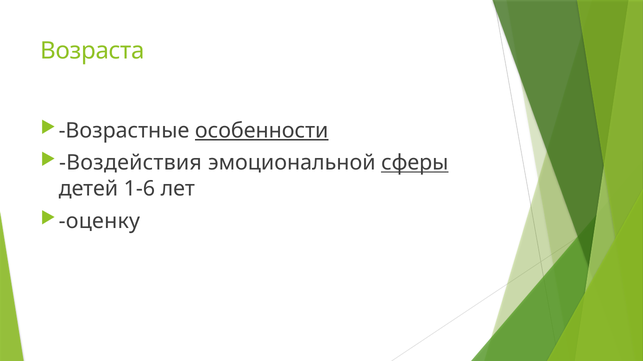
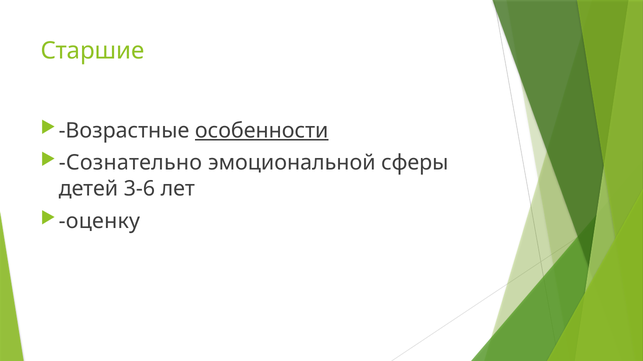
Возраста: Возраста -> Старшие (92, 51)
Воздействия: Воздействия -> Сознательно (130, 163)
сферы underline: present -> none (415, 163)
1-6: 1-6 -> 3-6 (139, 189)
